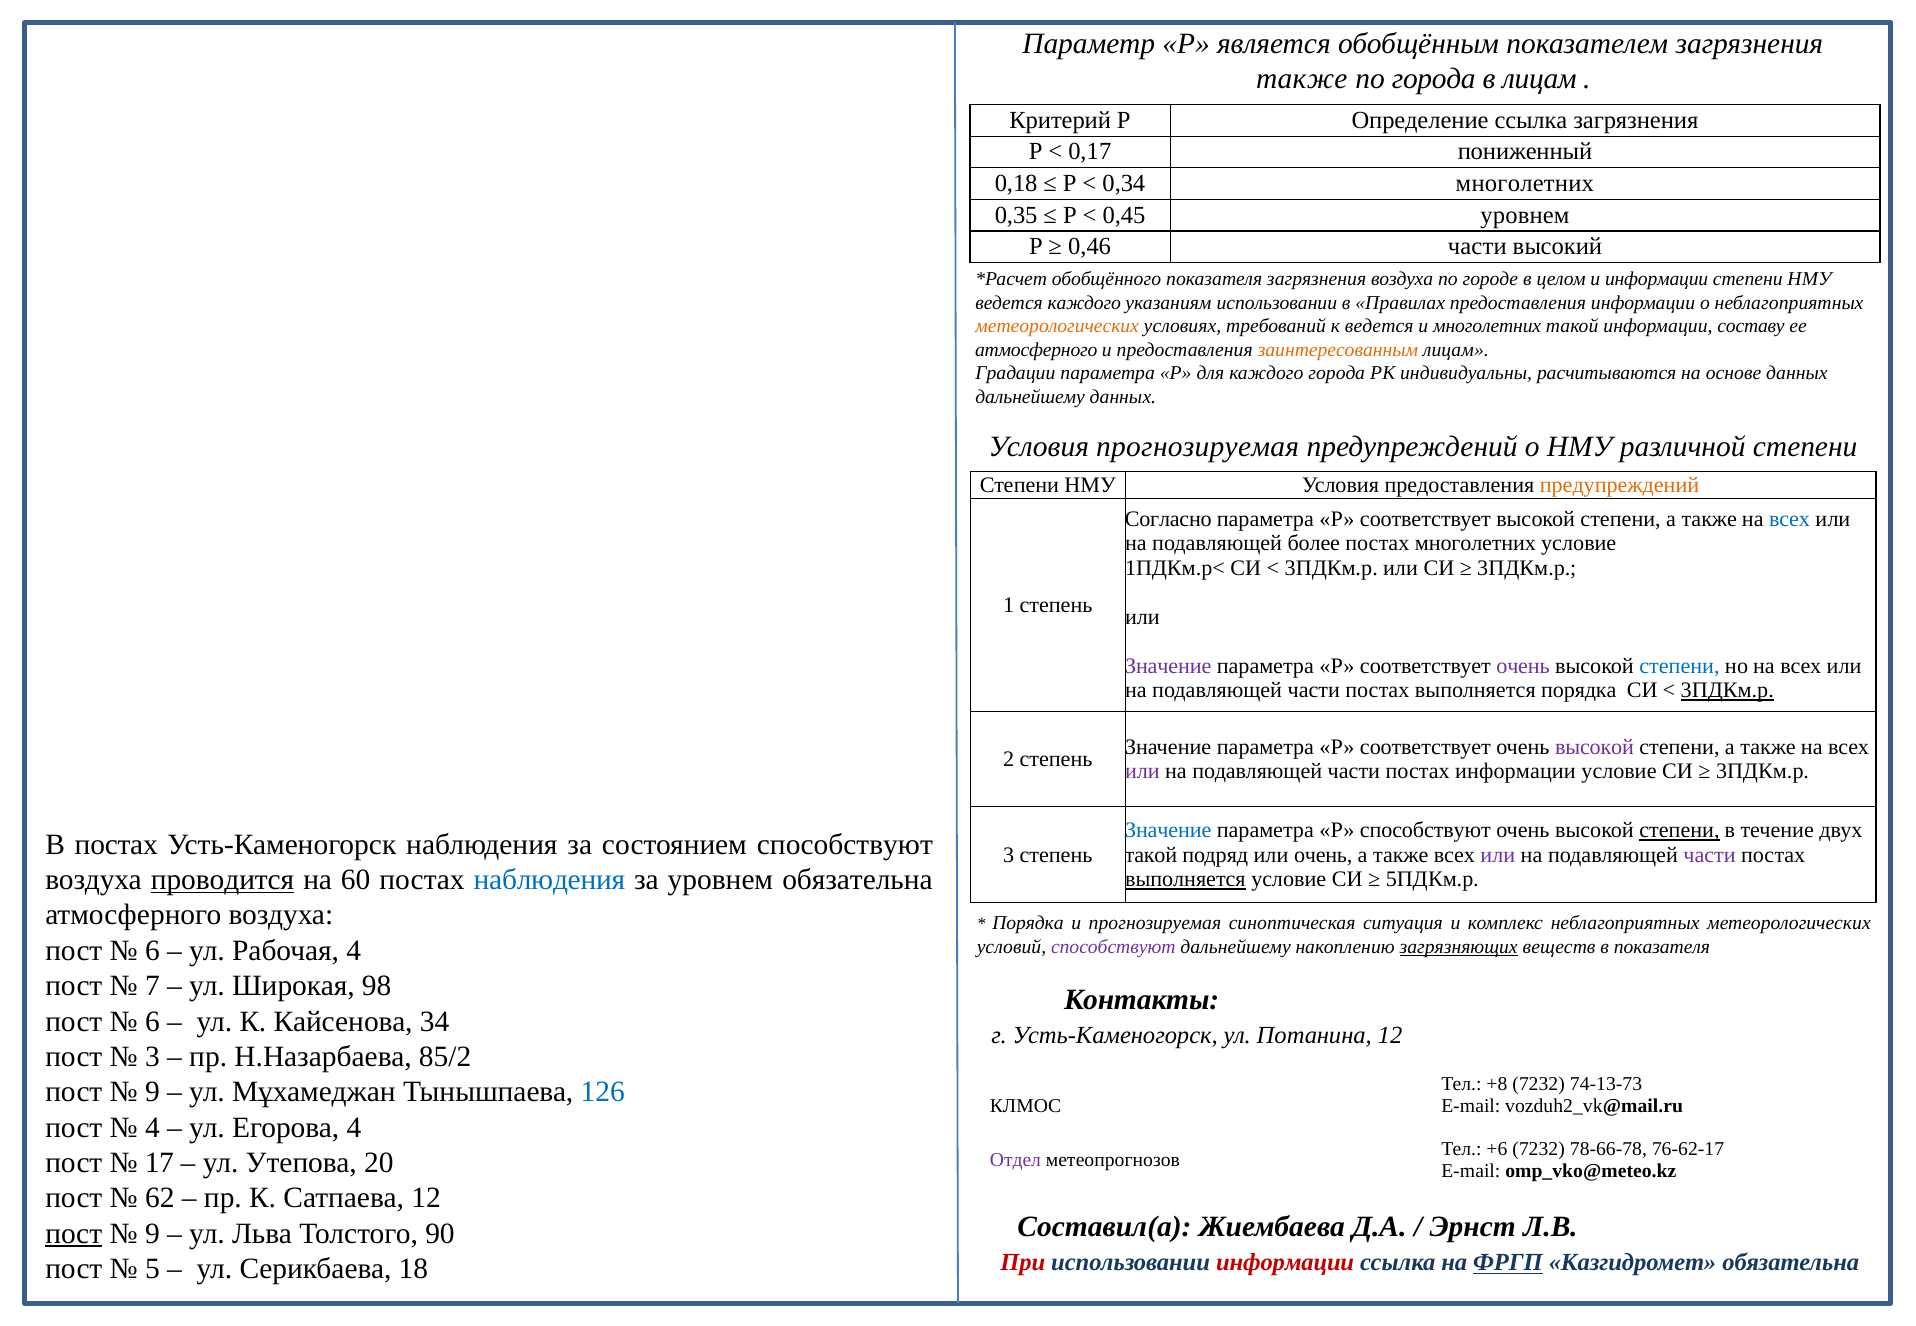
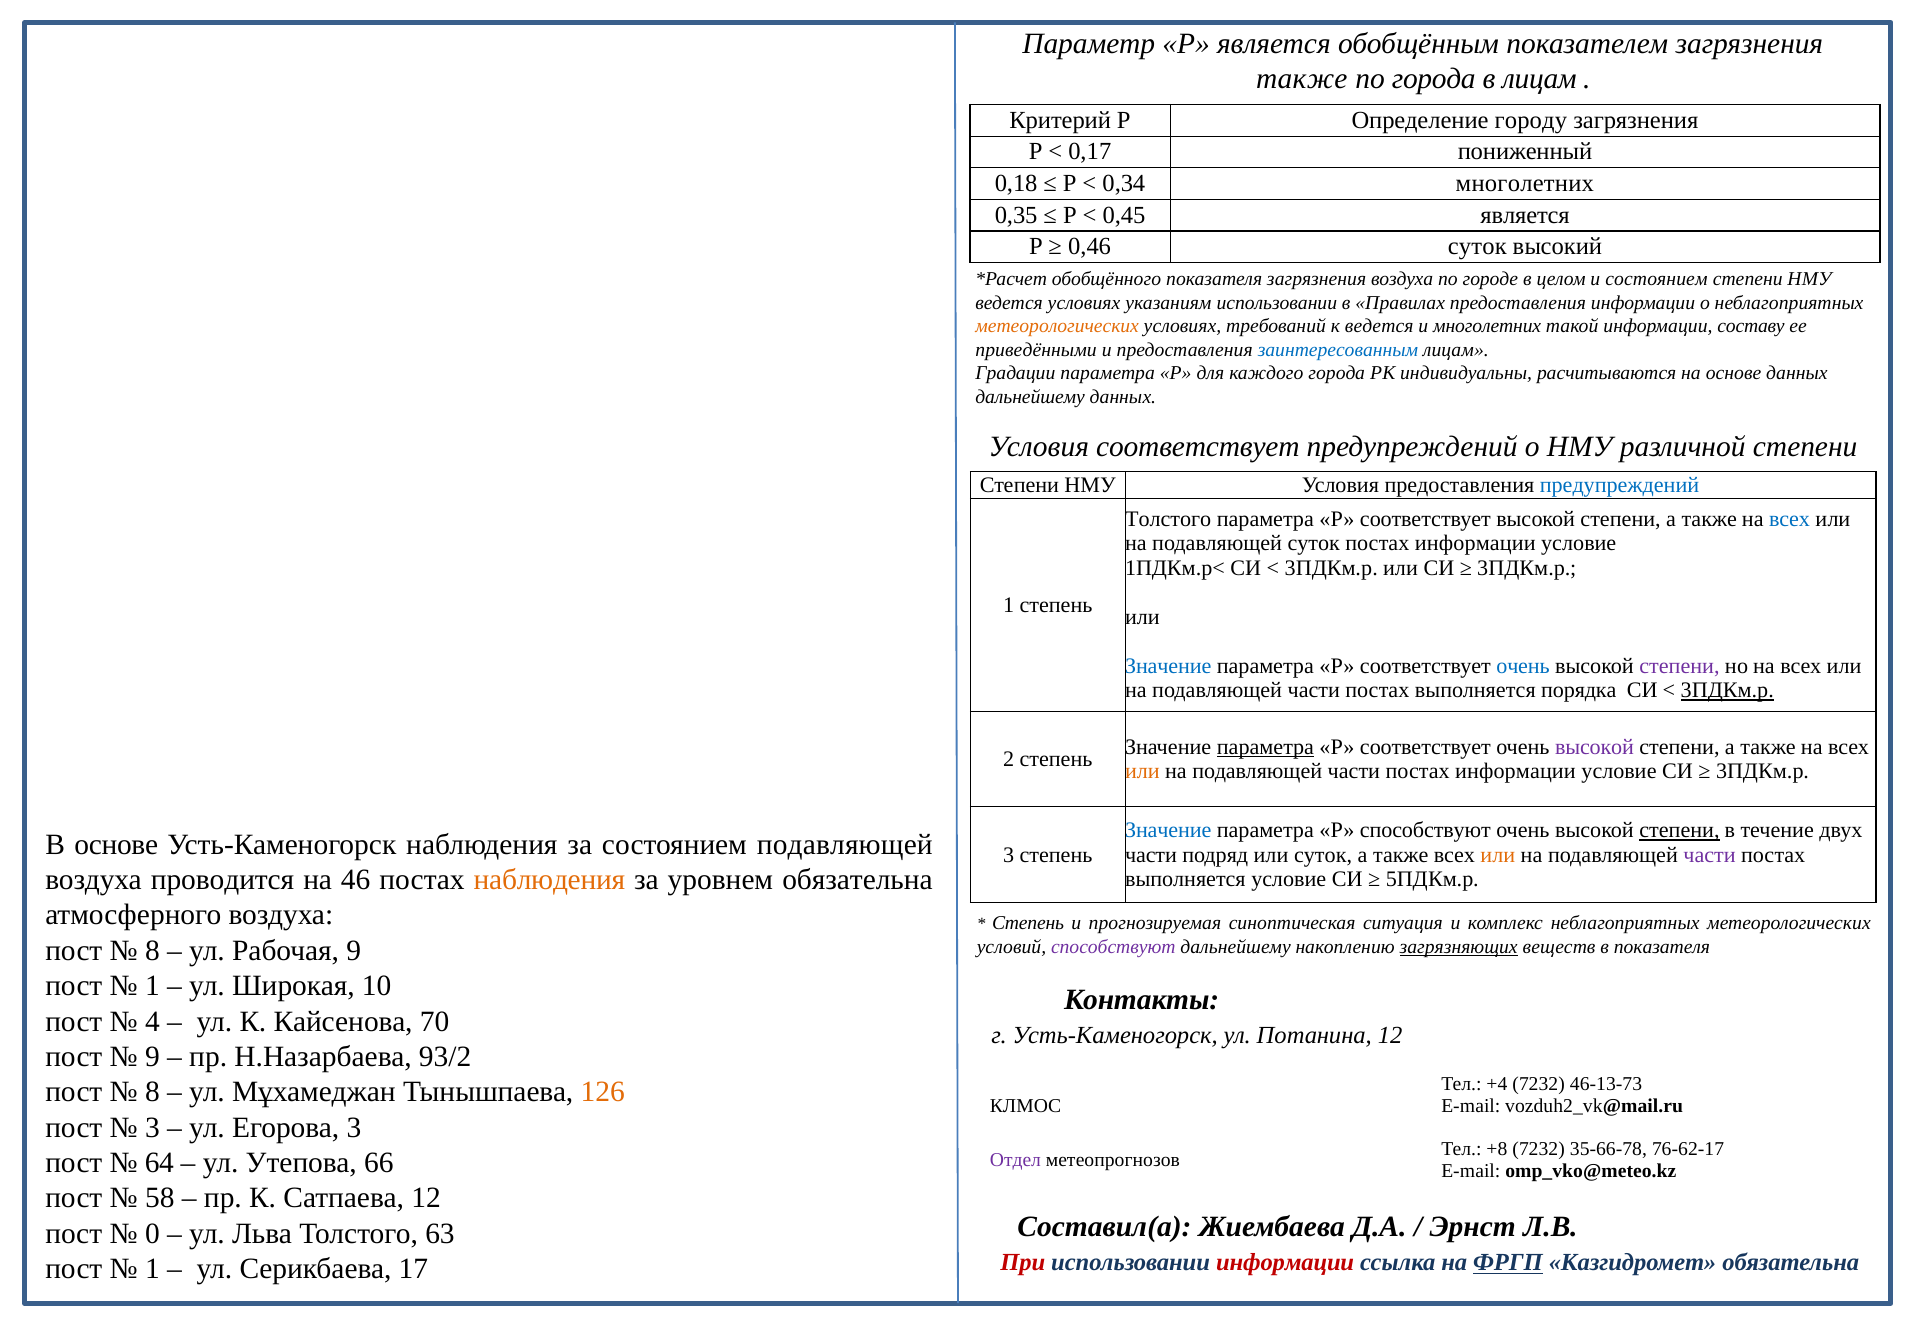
Определение ссылка: ссылка -> городу (1531, 120)
0,45 уровнем: уровнем -> является (1525, 215)
0,46 части: части -> суток (1477, 247)
и информации: информации -> состоянием (1656, 279)
ведется каждого: каждого -> условиях (1084, 303)
атмосферного: атмосферного -> приведёнными (1036, 350)
заинтересованным colour: orange -> blue (1338, 350)
Условия прогнозируемая: прогнозируемая -> соответствует (1198, 447)
предупреждений colour: orange -> blue (1620, 485)
Согласно: Согласно -> Толстого (1168, 519)
подавляющей более: более -> суток (1314, 544)
многолетних: многолетних -> информации (1475, 544)
Значение colour: purple -> blue (1168, 666)
очень colour: purple -> blue (1523, 666)
степени colour: blue -> purple (1679, 666)
параметра underline: none -> present (1265, 747)
или colour: purple -> orange (1142, 772)
В постах: постах -> основе (116, 845)
состоянием способствуют: способствуют -> подавляющей (845, 845)
такой: такой -> части (1151, 855)
или очень: очень -> суток (1323, 855)
или colour: purple -> orange (1498, 855)
проводится underline: present -> none (223, 880)
60: 60 -> 46 (356, 880)
наблюдения colour: blue -> orange (549, 880)
выполняется underline: present -> none (1185, 880)
Порядка: Порядка -> Степень (1028, 924)
6: 6 -> 8 (152, 951)
Рабочая 4: 4 -> 9 (354, 951)
7: 7 -> 1 (152, 986)
98: 98 -> 10 (377, 986)
6: 6 -> 4 (152, 1022)
34: 34 -> 70 (435, 1022)
3: 3 -> 9 (152, 1057)
85/2: 85/2 -> 93/2 (445, 1057)
+8: +8 -> +4 (1497, 1085)
74-13-73: 74-13-73 -> 46-13-73 (1606, 1085)
9: 9 -> 8 (152, 1092)
126 colour: blue -> orange (603, 1092)
4: 4 -> 3 (152, 1128)
Егорова 4: 4 -> 3 (354, 1128)
+6: +6 -> +8 (1497, 1149)
78-66-78: 78-66-78 -> 35-66-78 (1608, 1149)
17: 17 -> 64 (159, 1163)
20: 20 -> 66 (379, 1163)
62: 62 -> 58 (160, 1198)
пост underline: present -> none (74, 1234)
9: 9 -> 0 (152, 1234)
90: 90 -> 63 (440, 1234)
5: 5 -> 1 (152, 1269)
18: 18 -> 17 (413, 1269)
